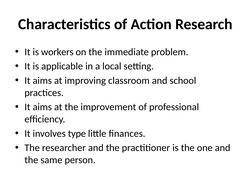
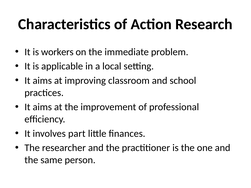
type: type -> part (77, 134)
